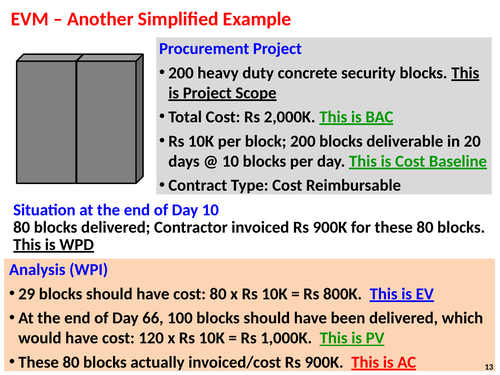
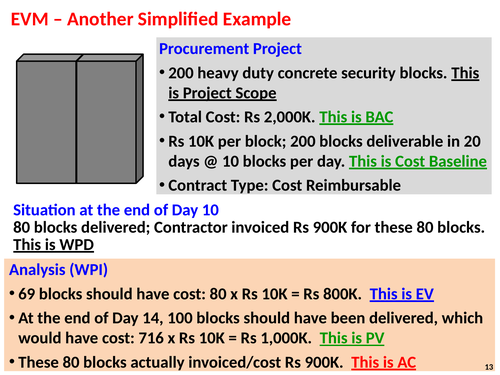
29: 29 -> 69 (27, 294)
66: 66 -> 14 (153, 318)
120: 120 -> 716 (151, 338)
